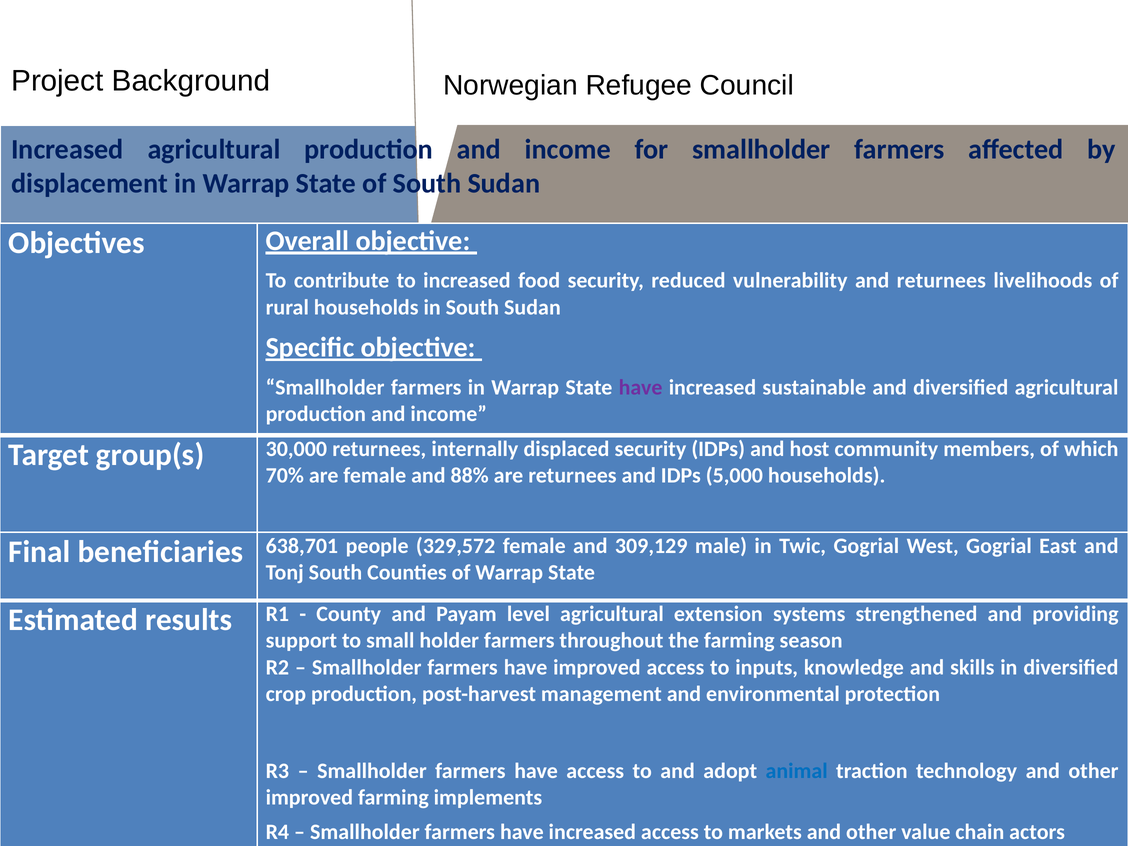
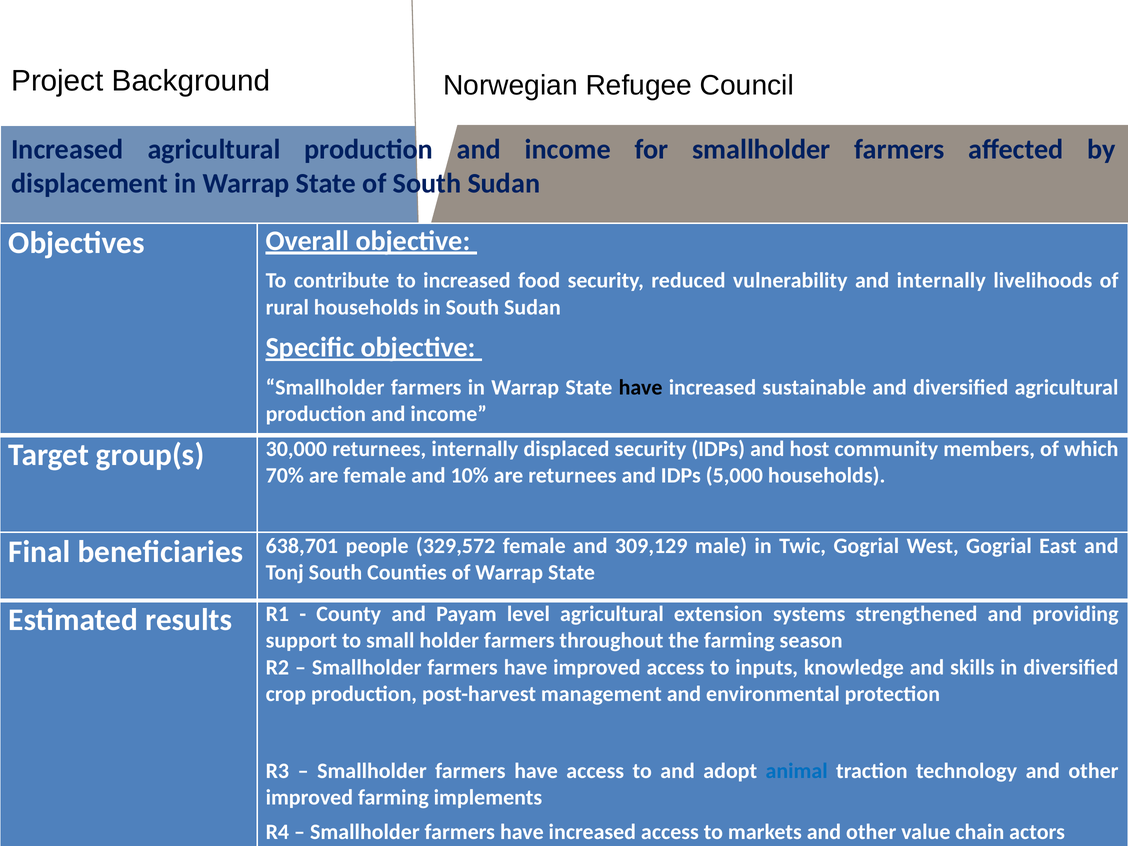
and returnees: returnees -> internally (941, 281)
have colour: purple -> black (641, 387)
88%: 88% -> 10% (470, 476)
